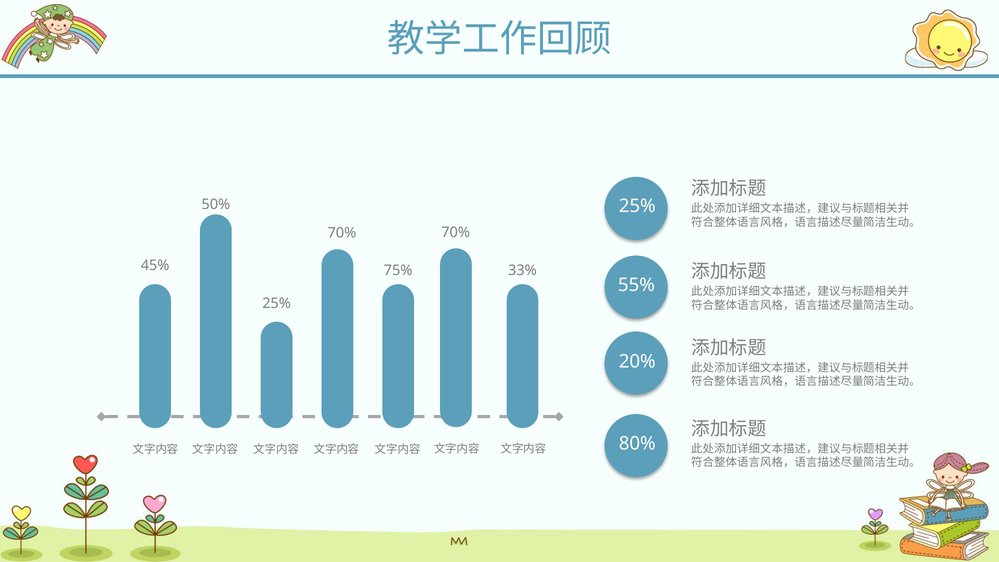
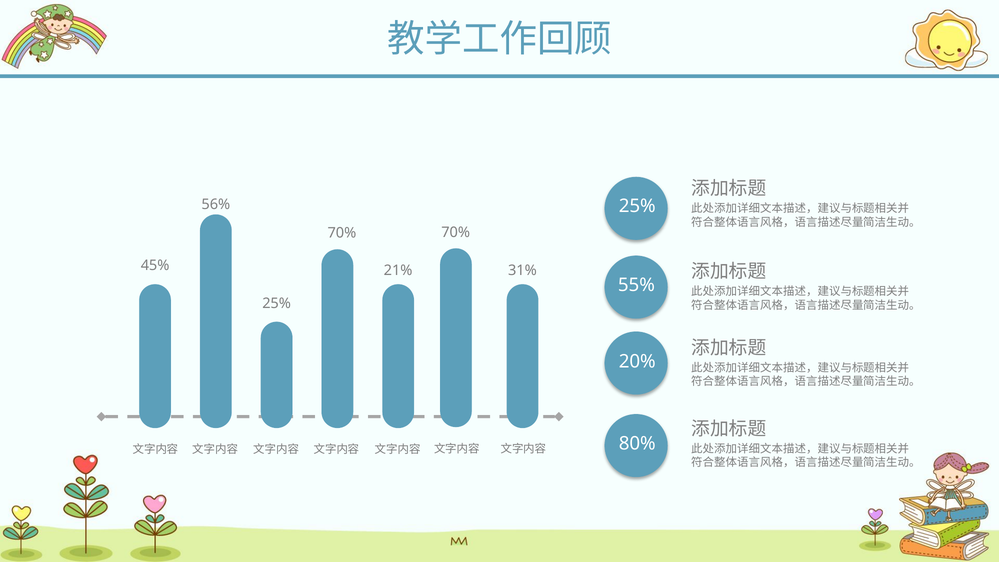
50%: 50% -> 56% (216, 204)
75%: 75% -> 21% (398, 271)
33%: 33% -> 31% (522, 271)
